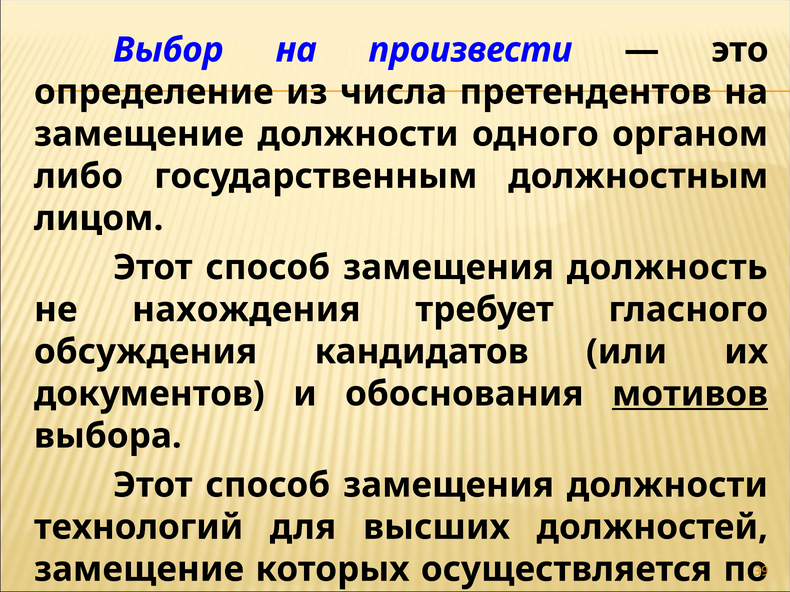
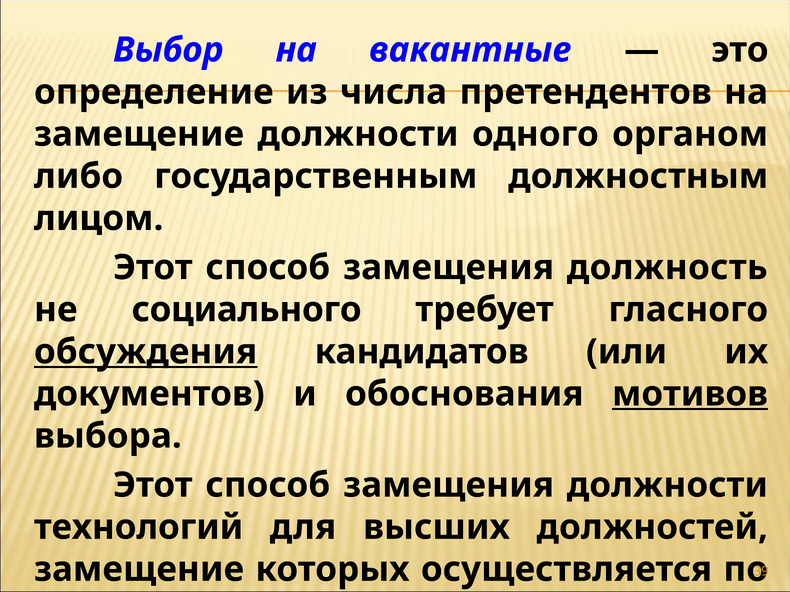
произвести: произвести -> вакантные (470, 50)
нахождения: нахождения -> социального (247, 310)
обсуждения underline: none -> present (146, 352)
